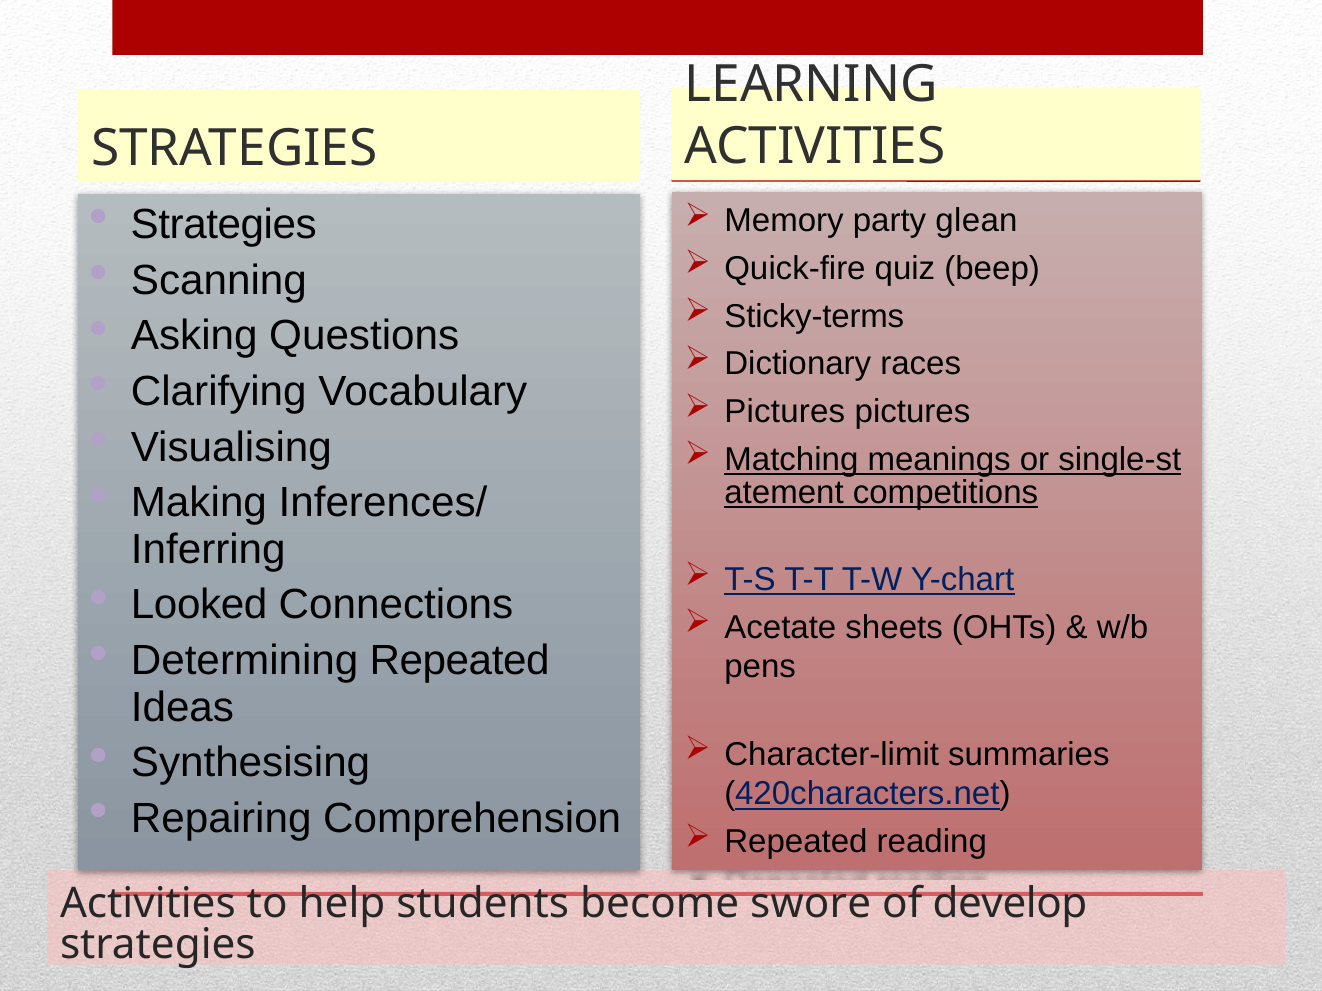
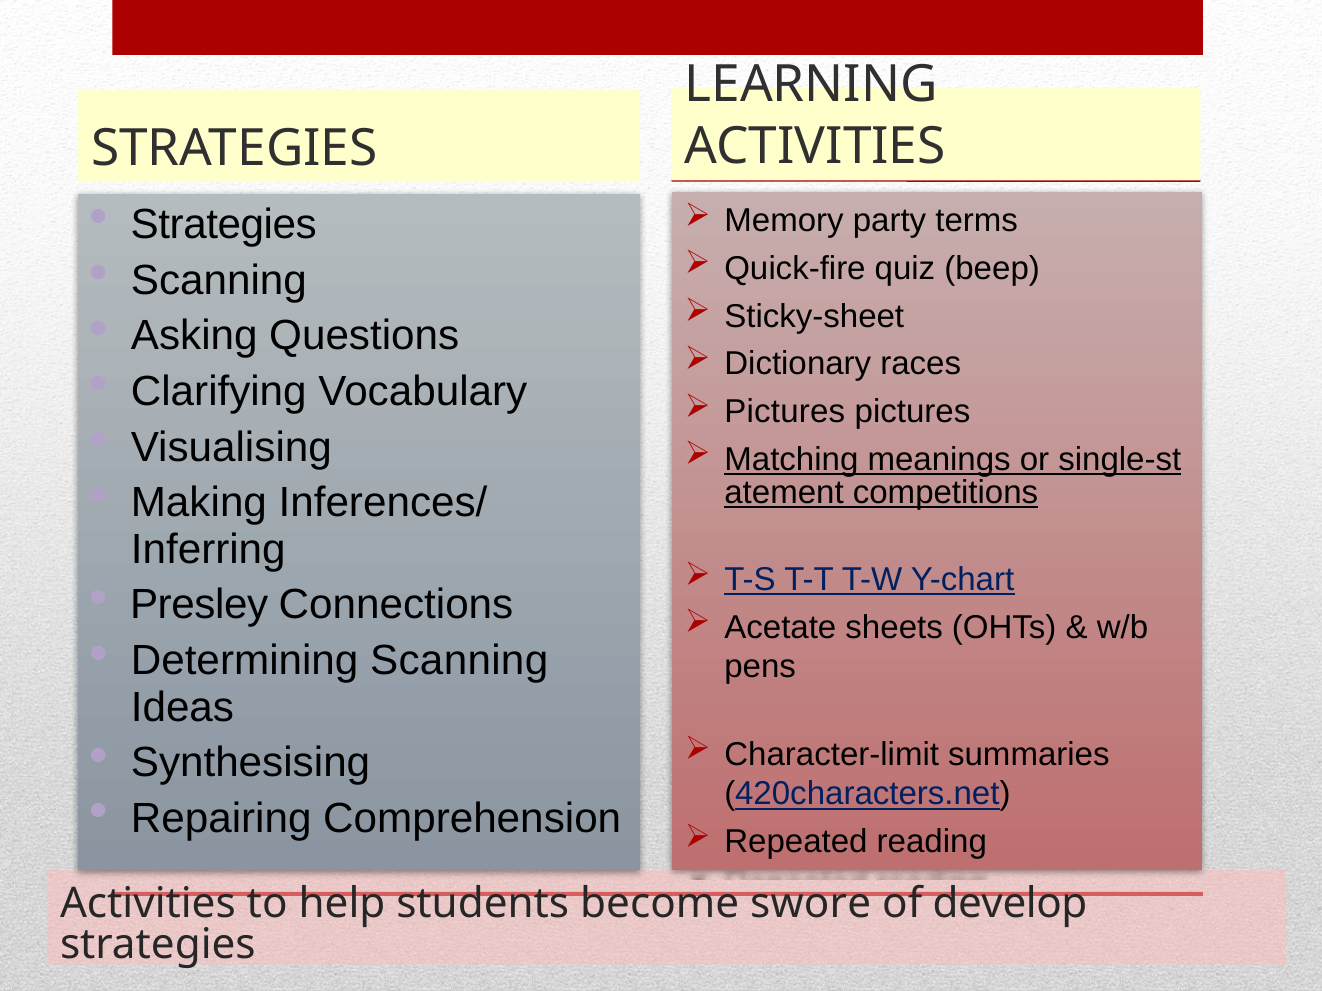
glean: glean -> terms (977, 221)
Sticky-terms: Sticky-terms -> Sticky-sheet (814, 316)
Looked: Looked -> Presley (199, 605)
Determining Repeated: Repeated -> Scanning (459, 661)
